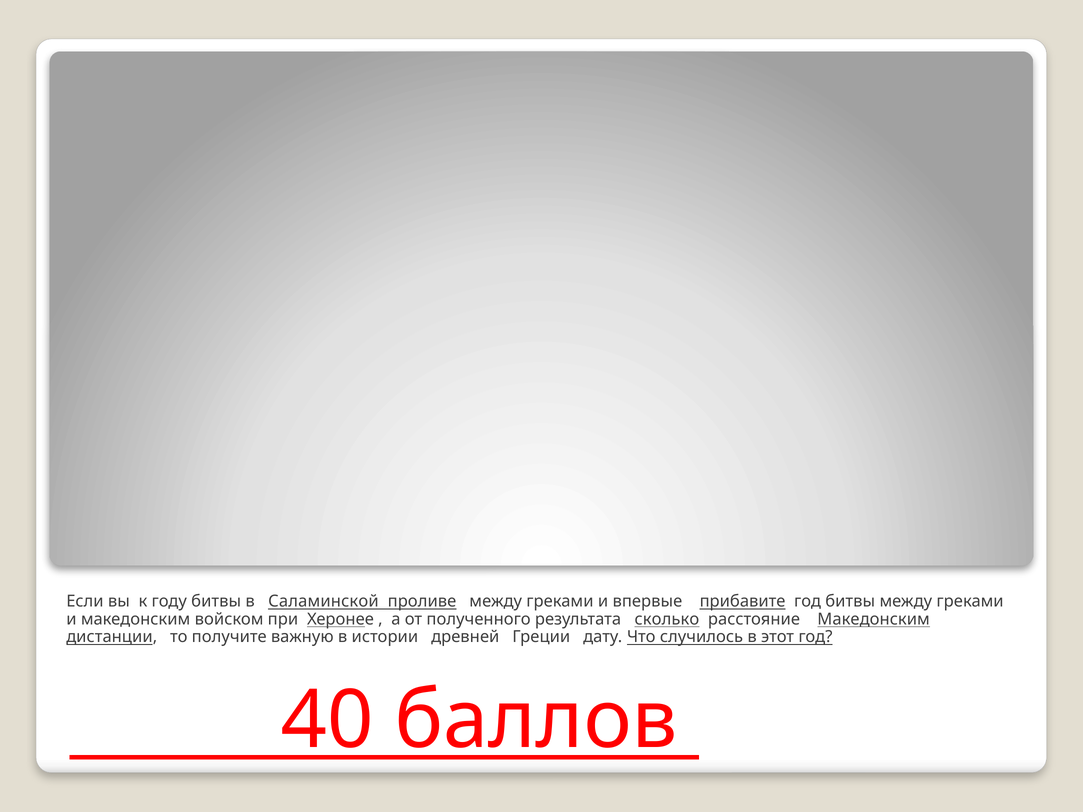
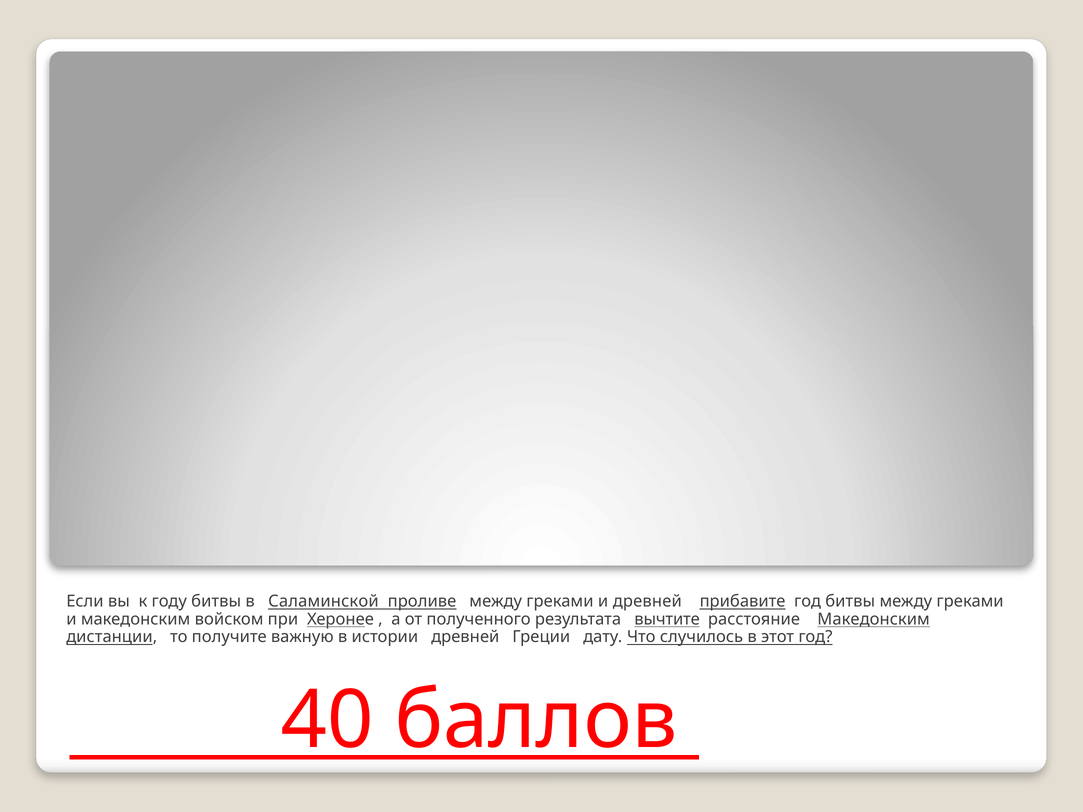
и впервые: впервые -> древней (647, 601)
сколько: сколько -> вычтите (667, 619)
